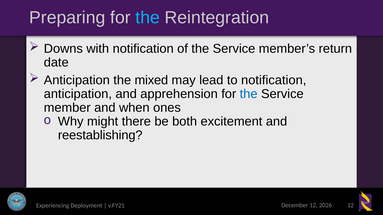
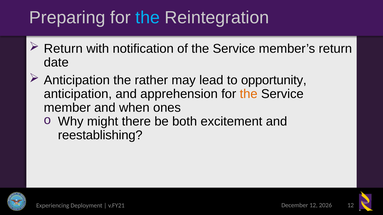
Downs: Downs -> Return (63, 49)
mixed: mixed -> rather (151, 80)
to notification: notification -> opportunity (274, 80)
the colour: blue -> orange (249, 94)
